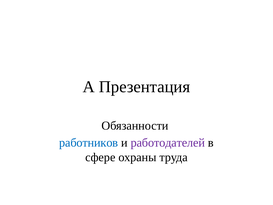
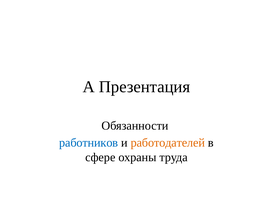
работодателей colour: purple -> orange (168, 143)
